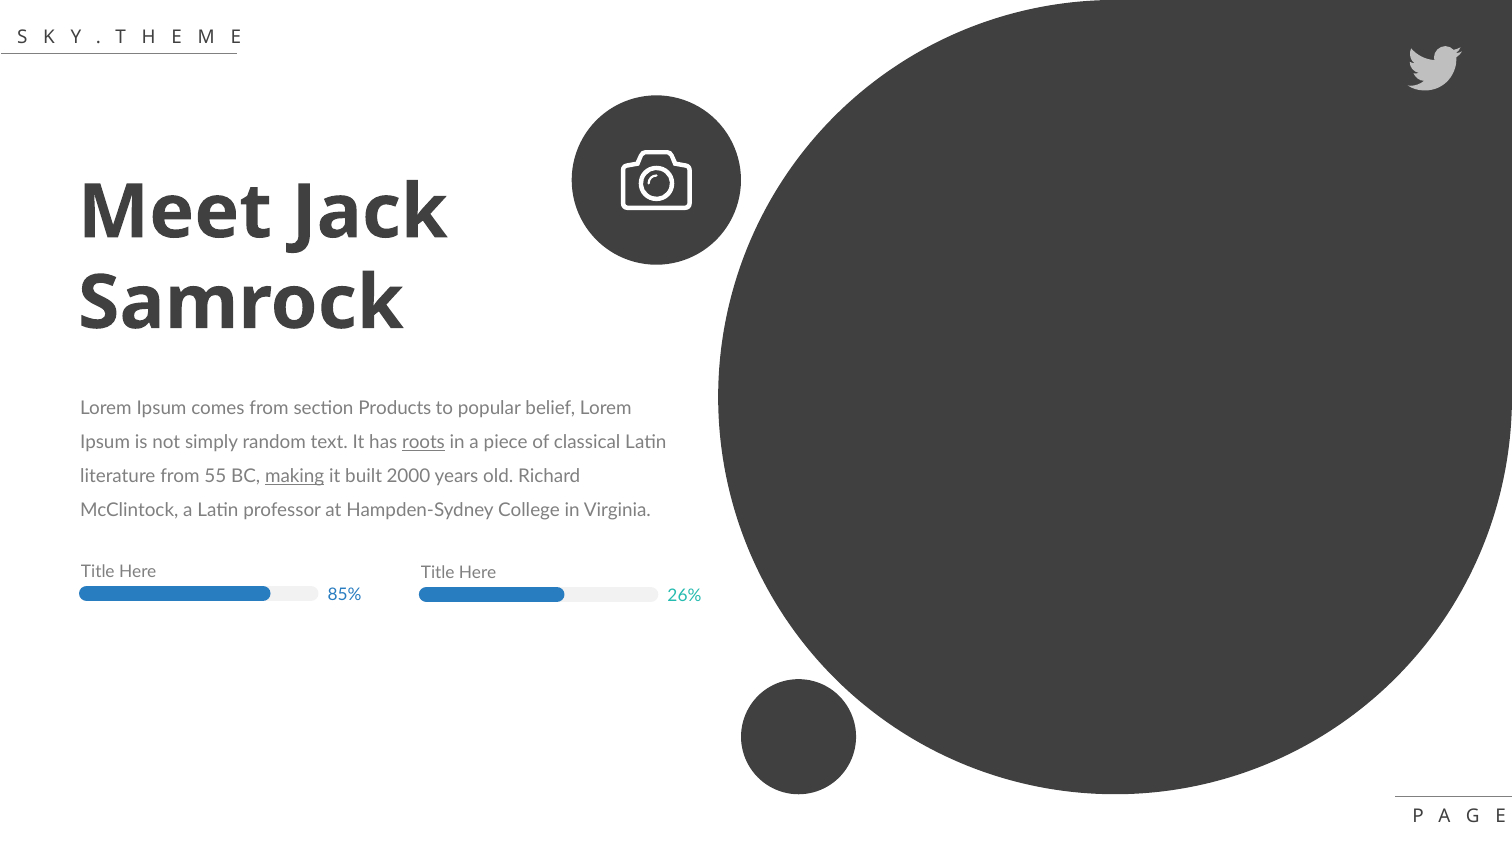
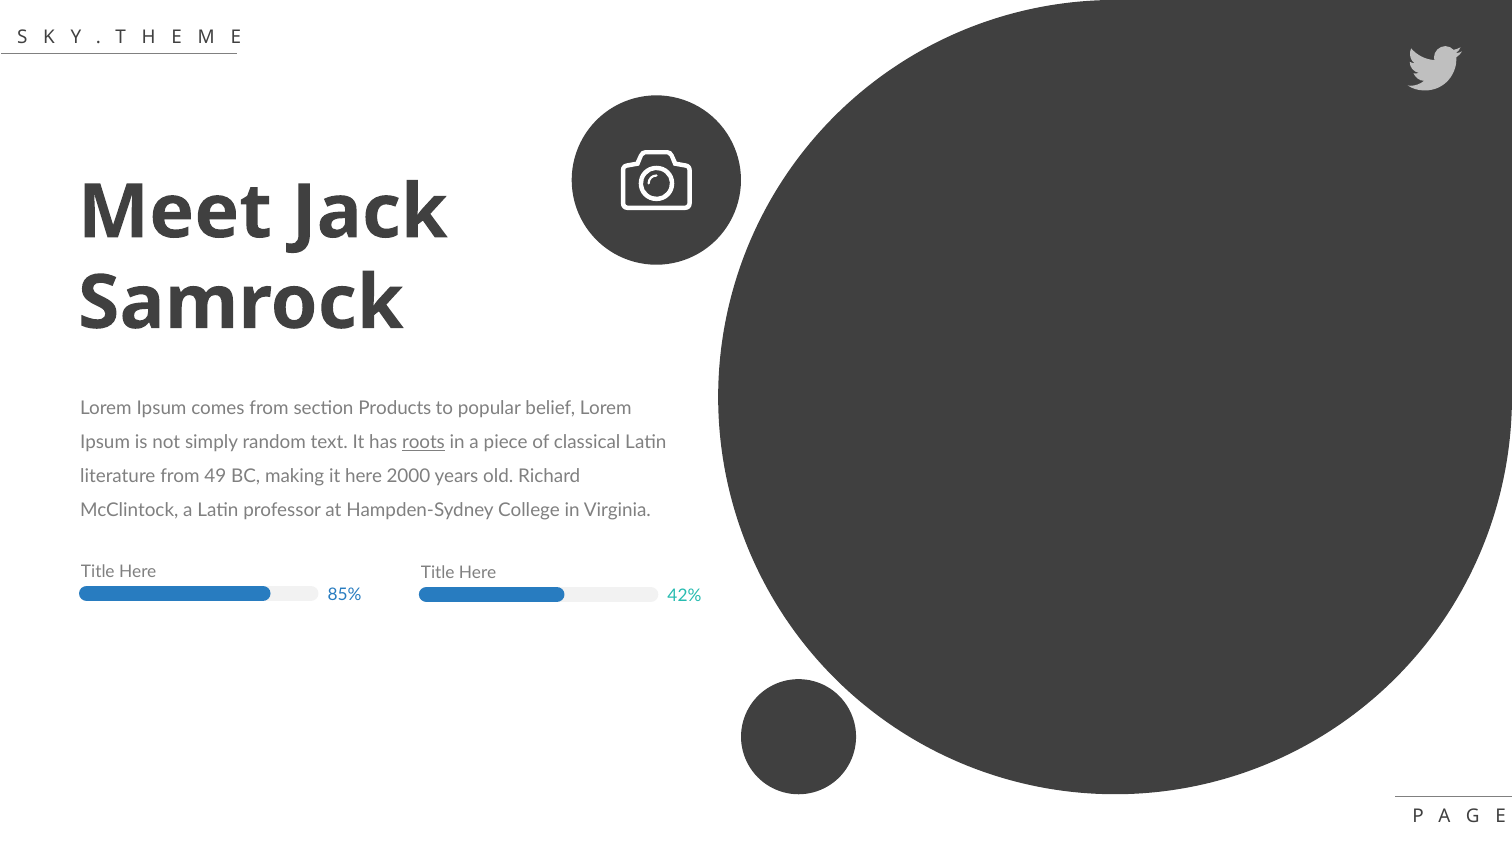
55: 55 -> 49 (215, 476)
making underline: present -> none (295, 476)
it built: built -> here (364, 476)
26%: 26% -> 42% (684, 595)
